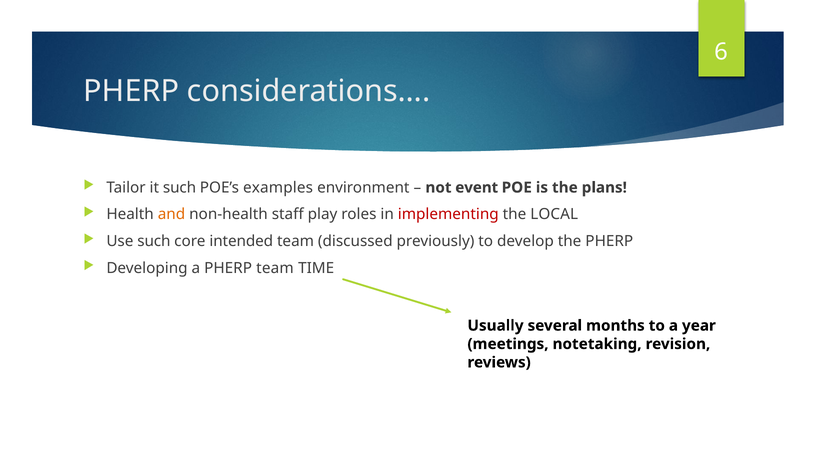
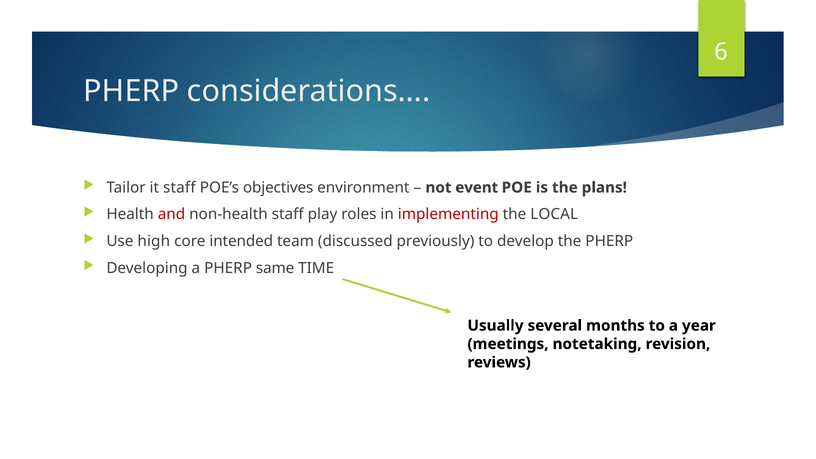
it such: such -> staff (179, 188)
examples: examples -> objectives (278, 188)
and colour: orange -> red (171, 214)
Use such: such -> high (154, 241)
PHERP team: team -> same (275, 268)
